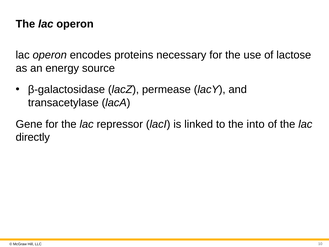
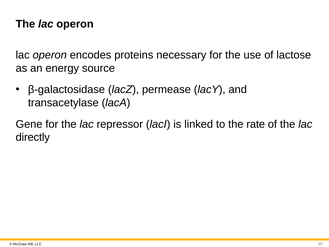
into: into -> rate (256, 124)
